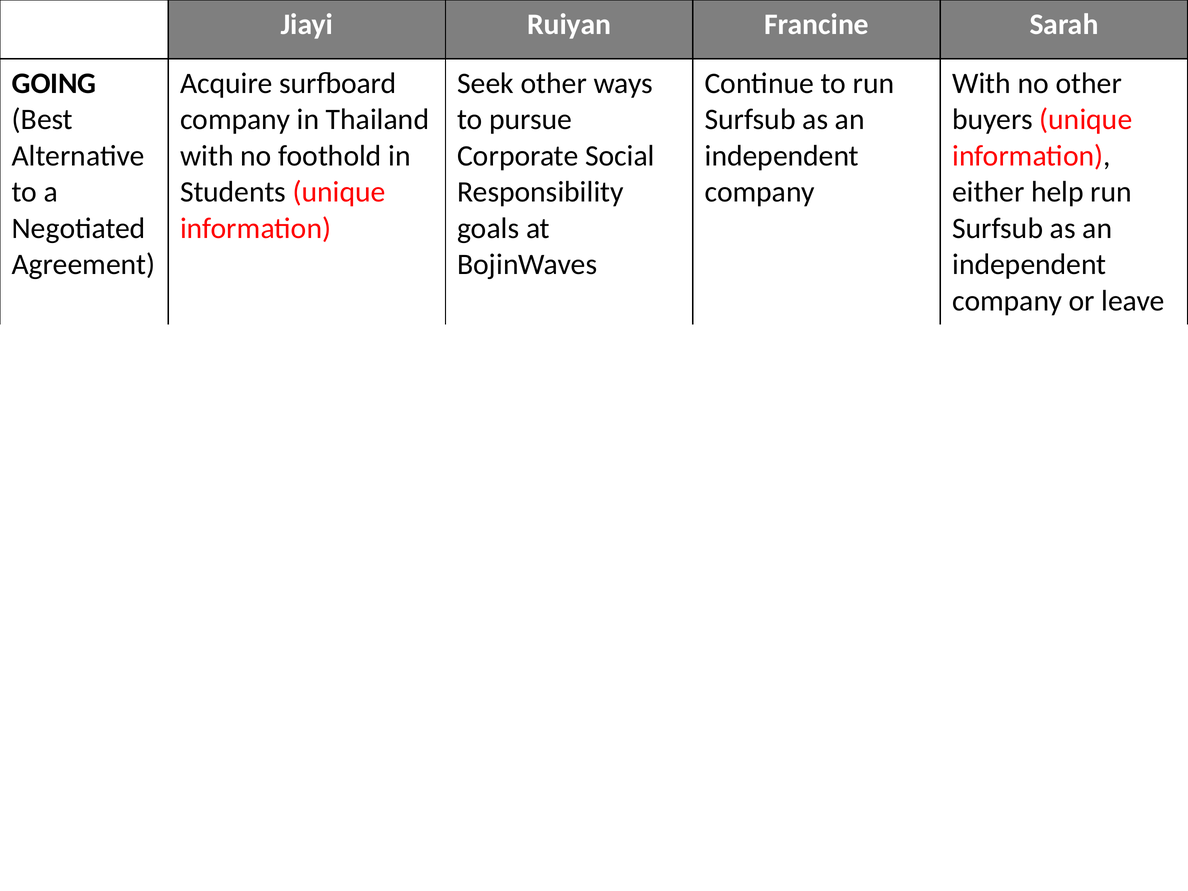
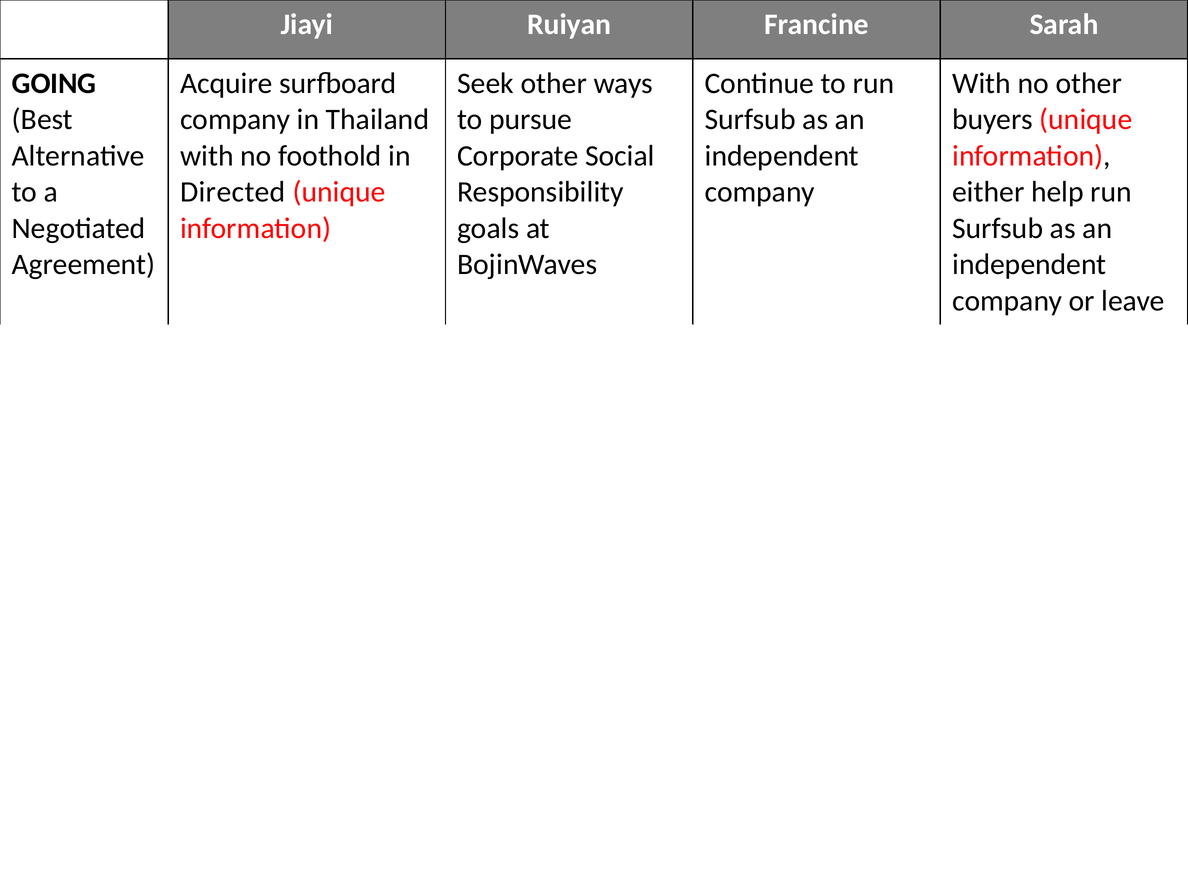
Students: Students -> Directed (233, 192)
